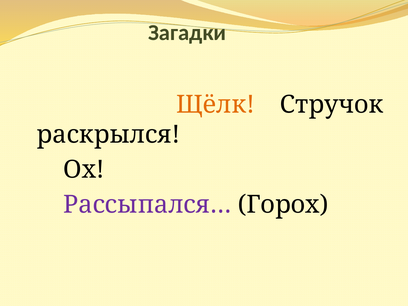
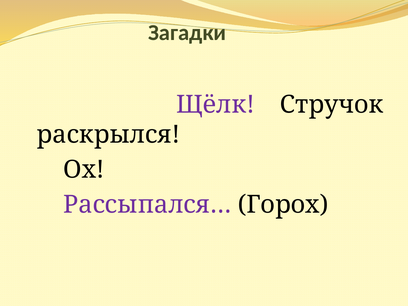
Щёлк colour: orange -> purple (215, 105)
